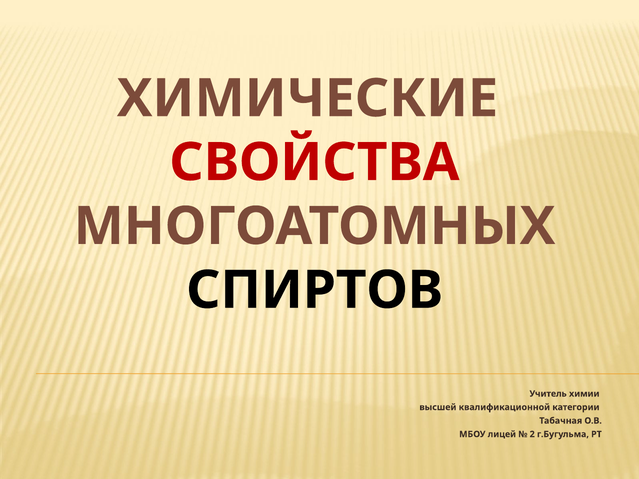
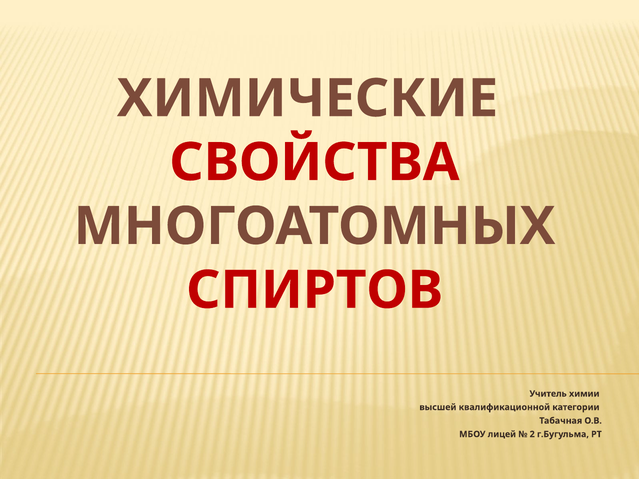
СПИРТОВ colour: black -> red (315, 290)
